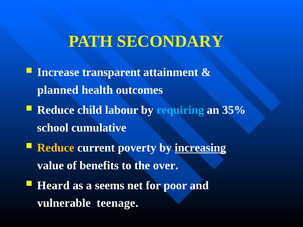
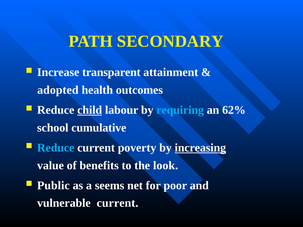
planned: planned -> adopted (58, 90)
child underline: none -> present (90, 110)
35%: 35% -> 62% (234, 110)
Reduce colour: yellow -> light blue (56, 148)
over: over -> look (166, 166)
Heard: Heard -> Public (53, 186)
vulnerable teenage: teenage -> current (117, 203)
